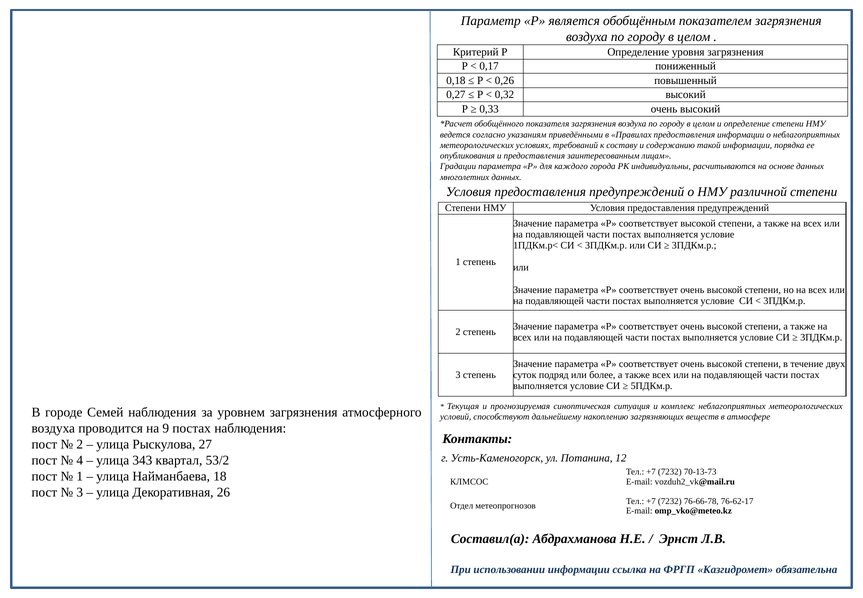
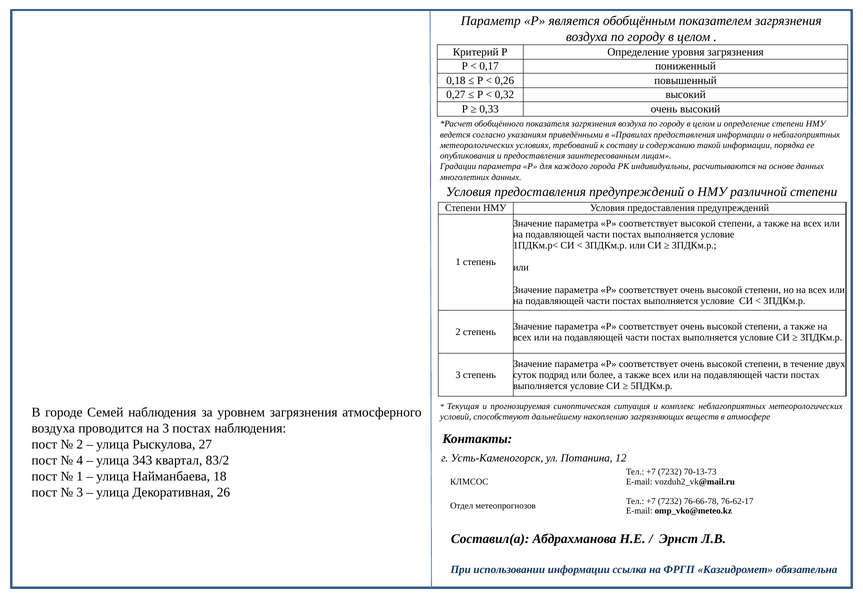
на 9: 9 -> 3 (166, 428)
53/2: 53/2 -> 83/2 (217, 460)
